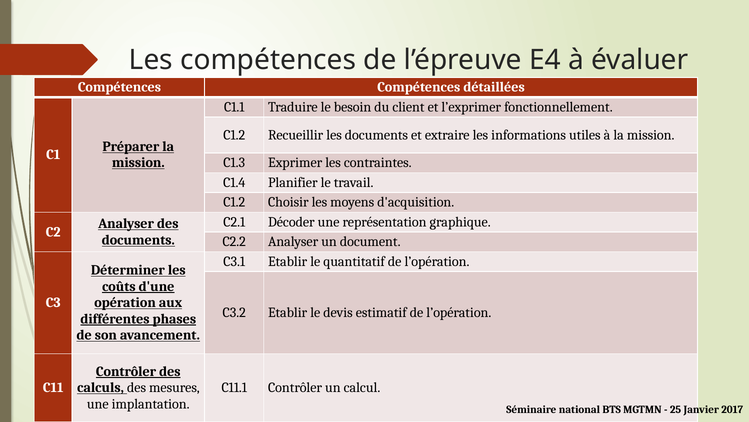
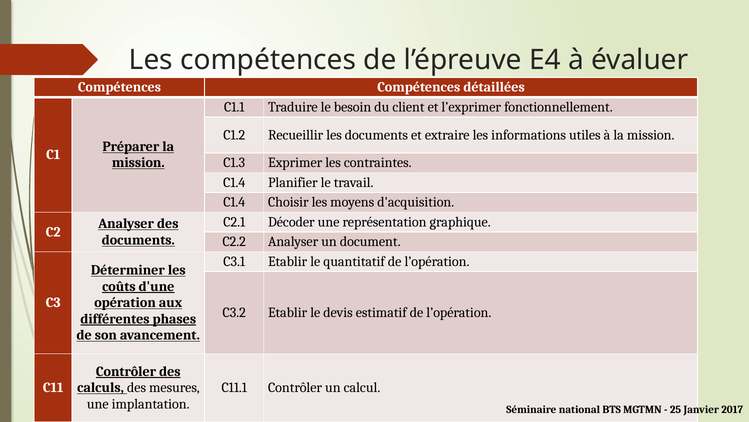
C1.2: C1.2 -> C1.4 (234, 202)
